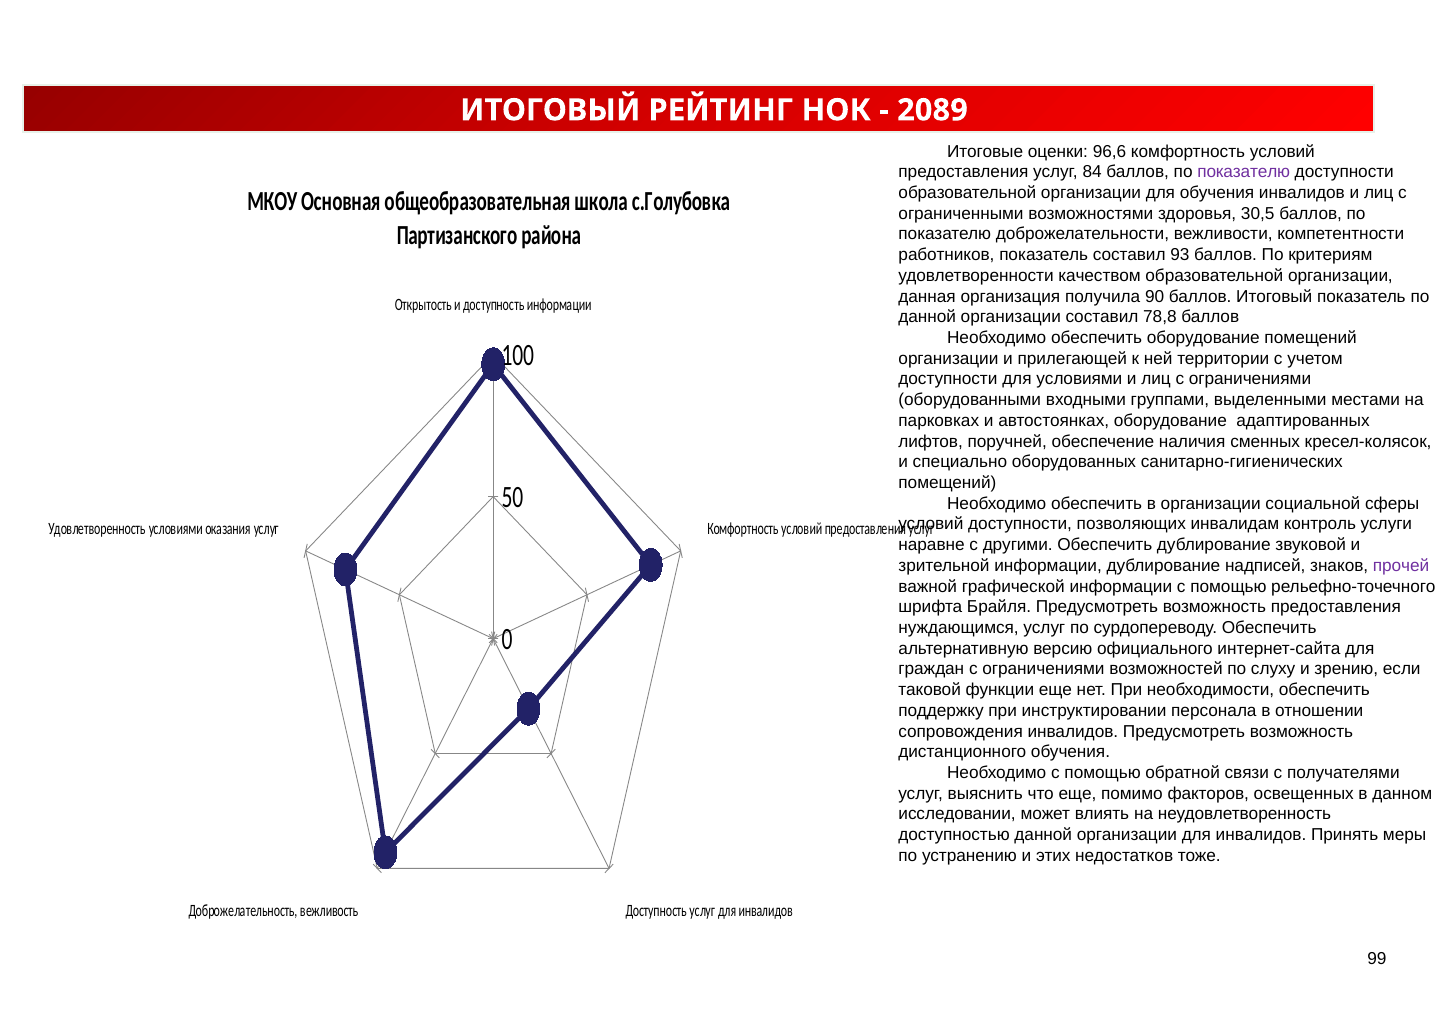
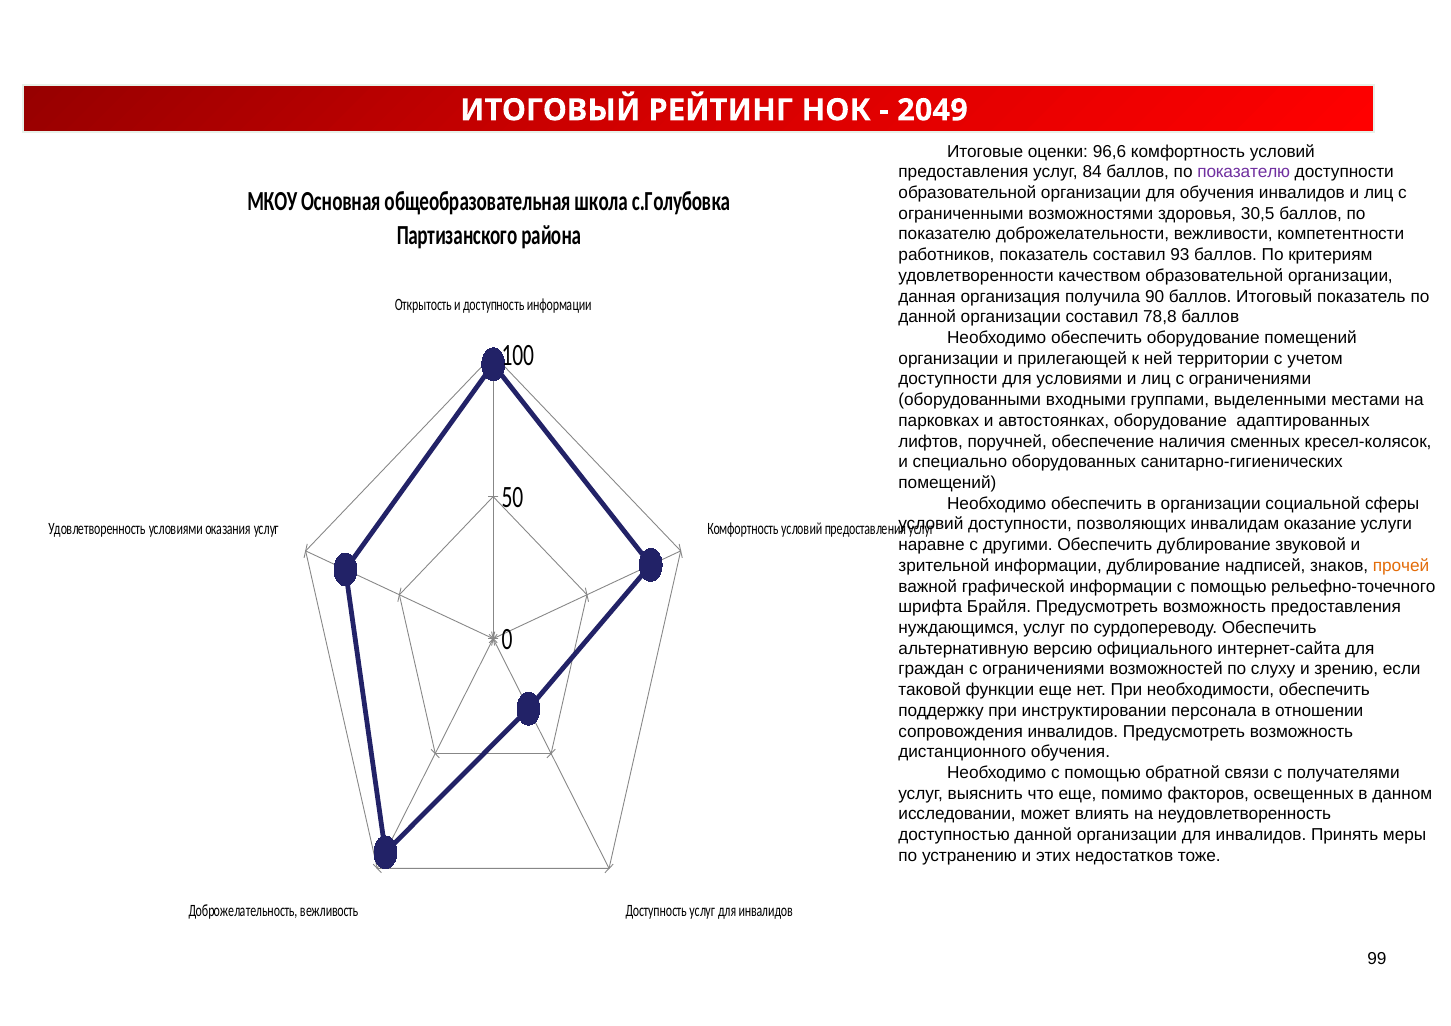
2089: 2089 -> 2049 (932, 110)
контроль: контроль -> оказание (1320, 524)
прочей colour: purple -> orange (1401, 566)
